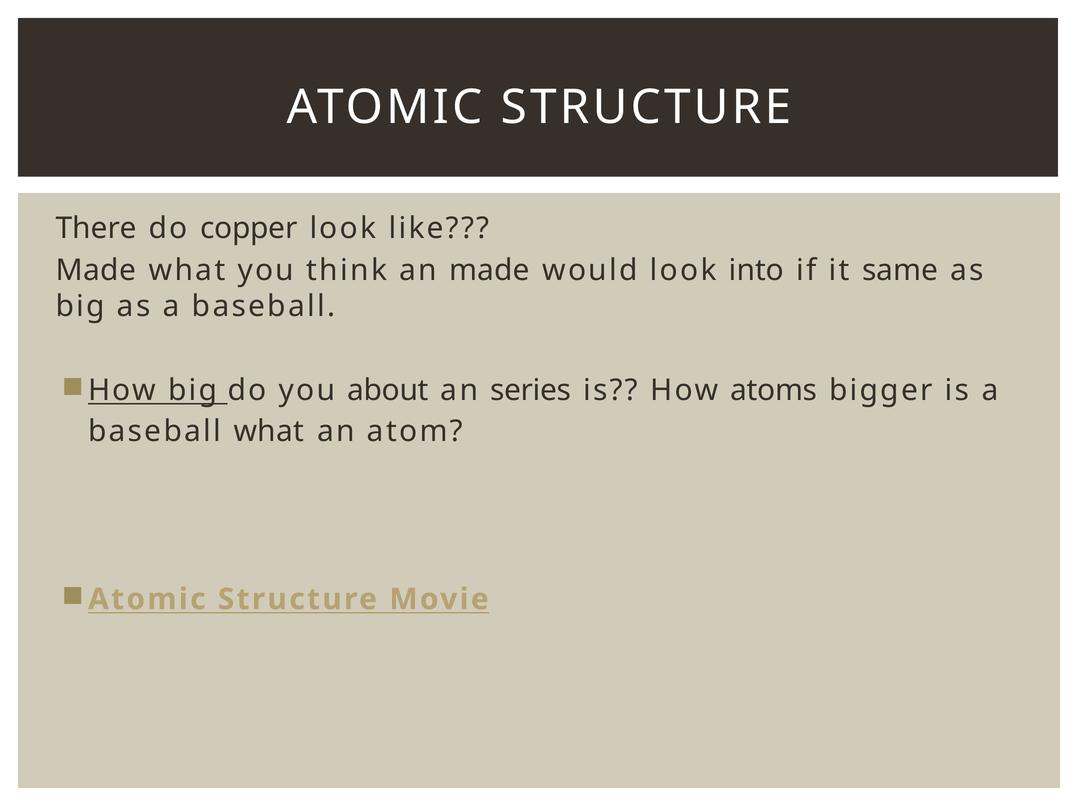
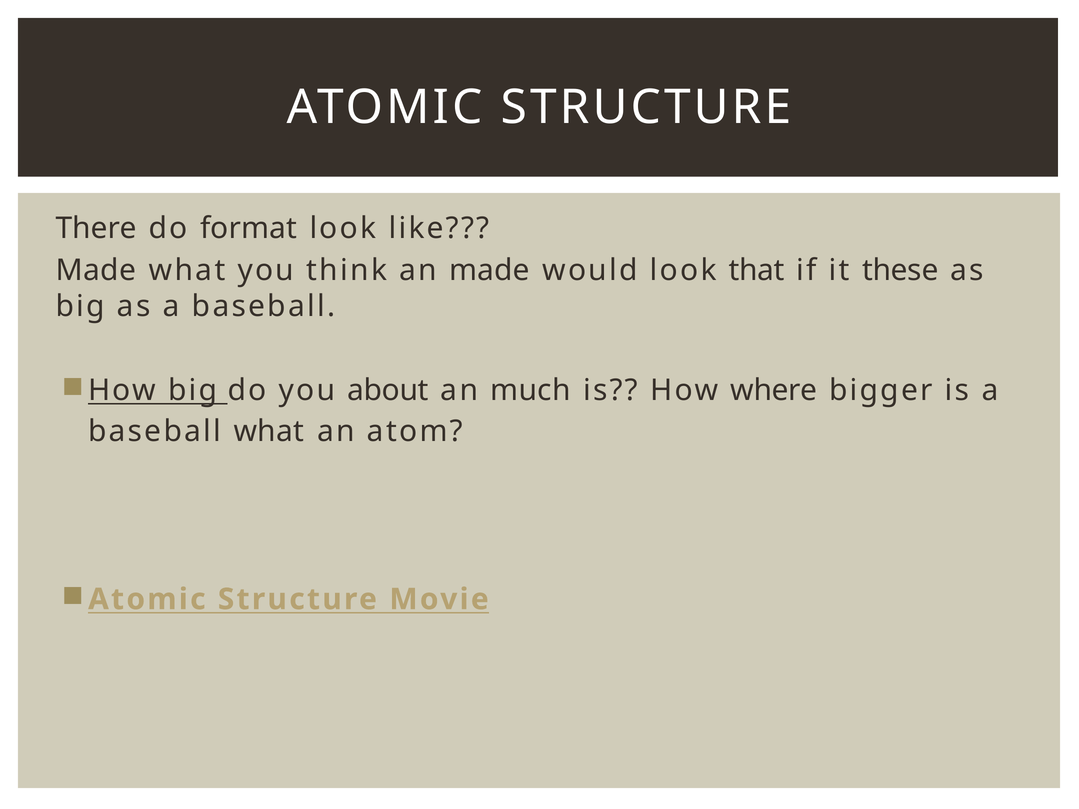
copper: copper -> format (249, 228)
into: into -> that (757, 270)
same: same -> these (900, 270)
series: series -> much (530, 390)
atoms: atoms -> where (774, 390)
